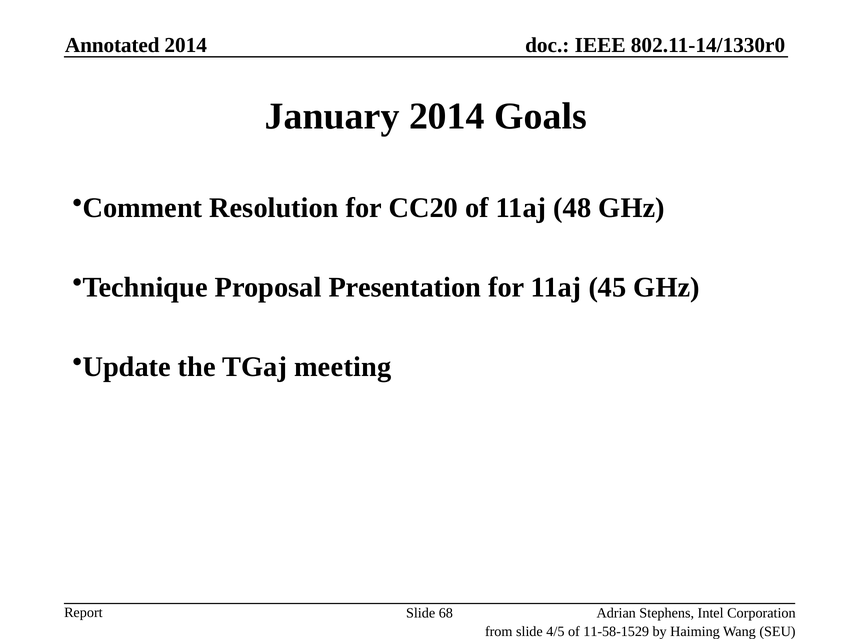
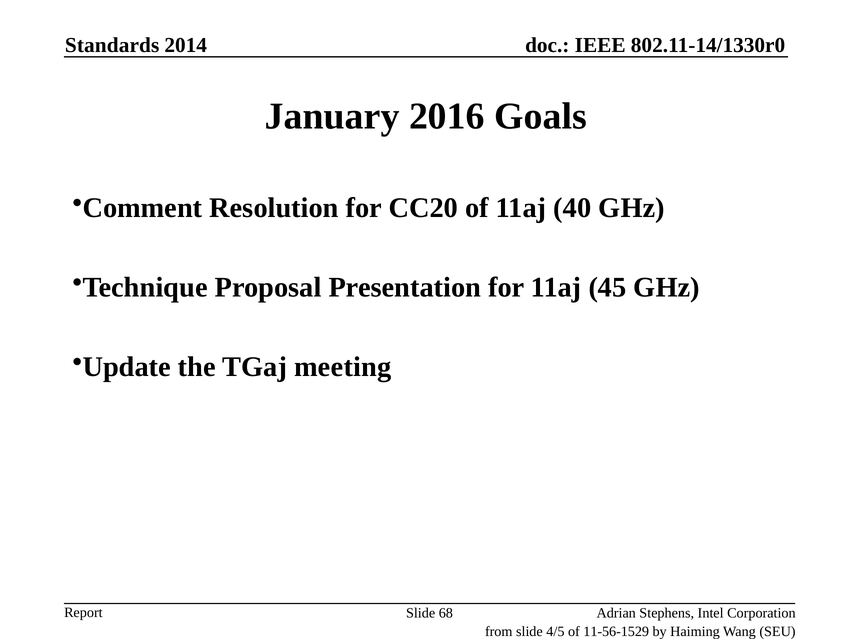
Annotated: Annotated -> Standards (112, 45)
January 2014: 2014 -> 2016 (447, 116)
48: 48 -> 40 (572, 208)
11-58-1529: 11-58-1529 -> 11-56-1529 (616, 631)
